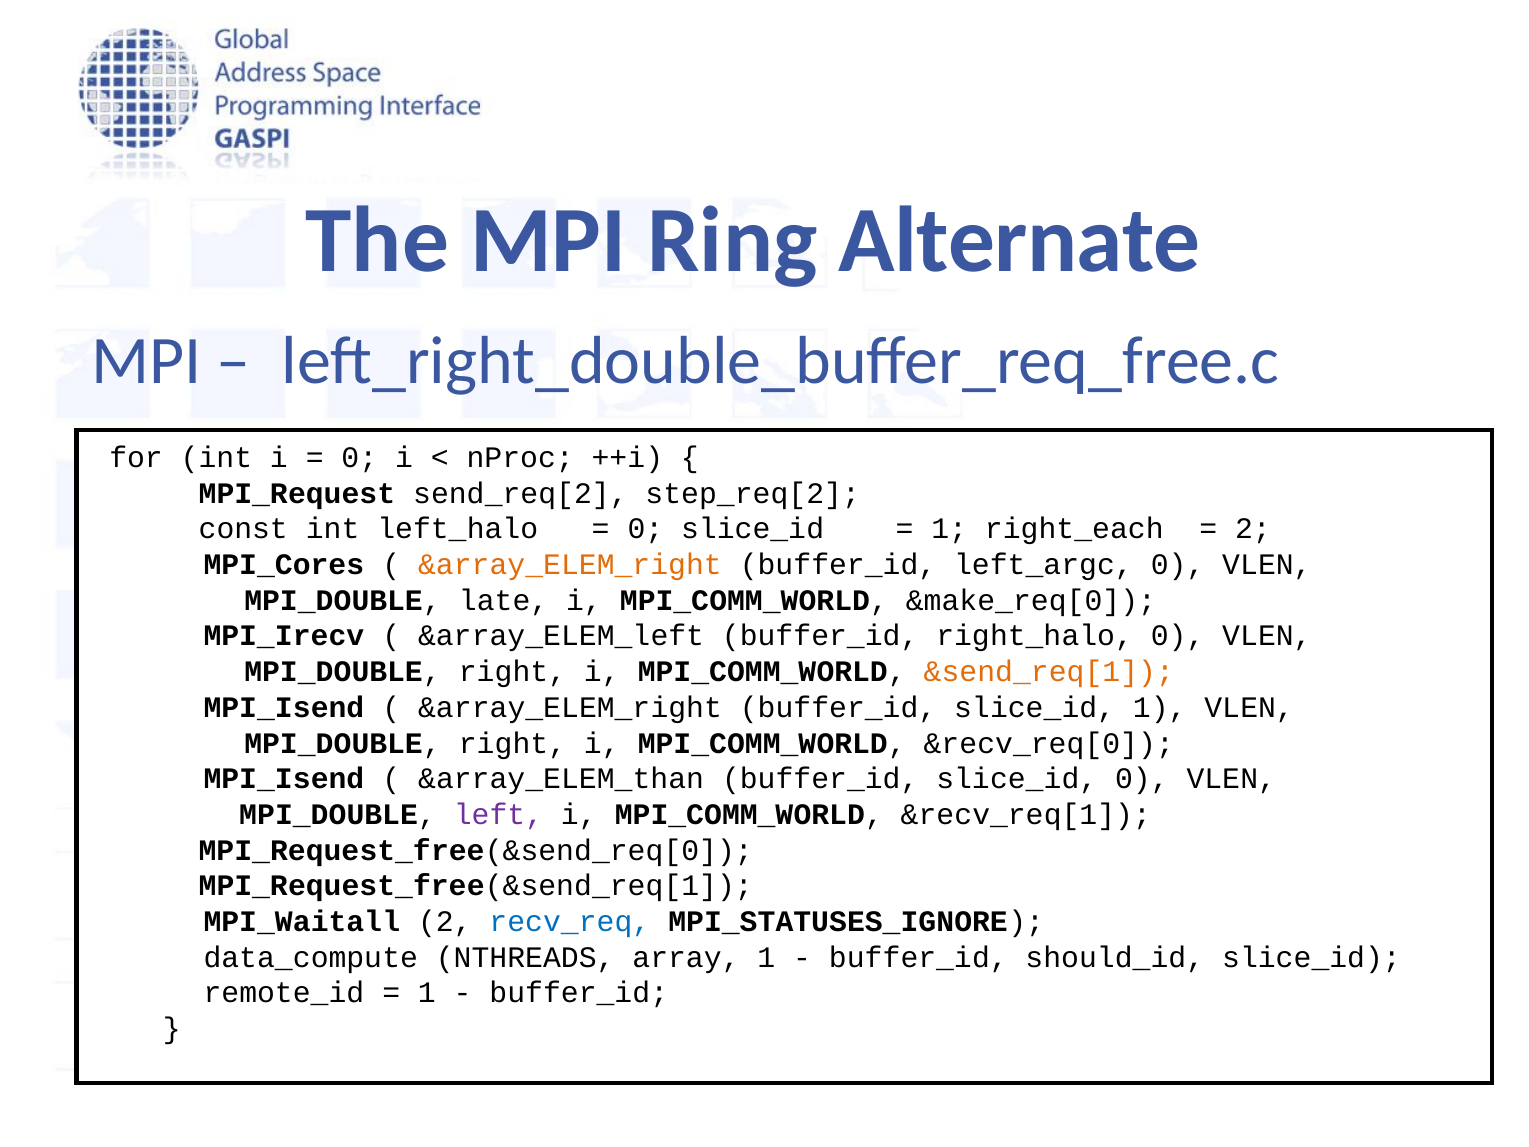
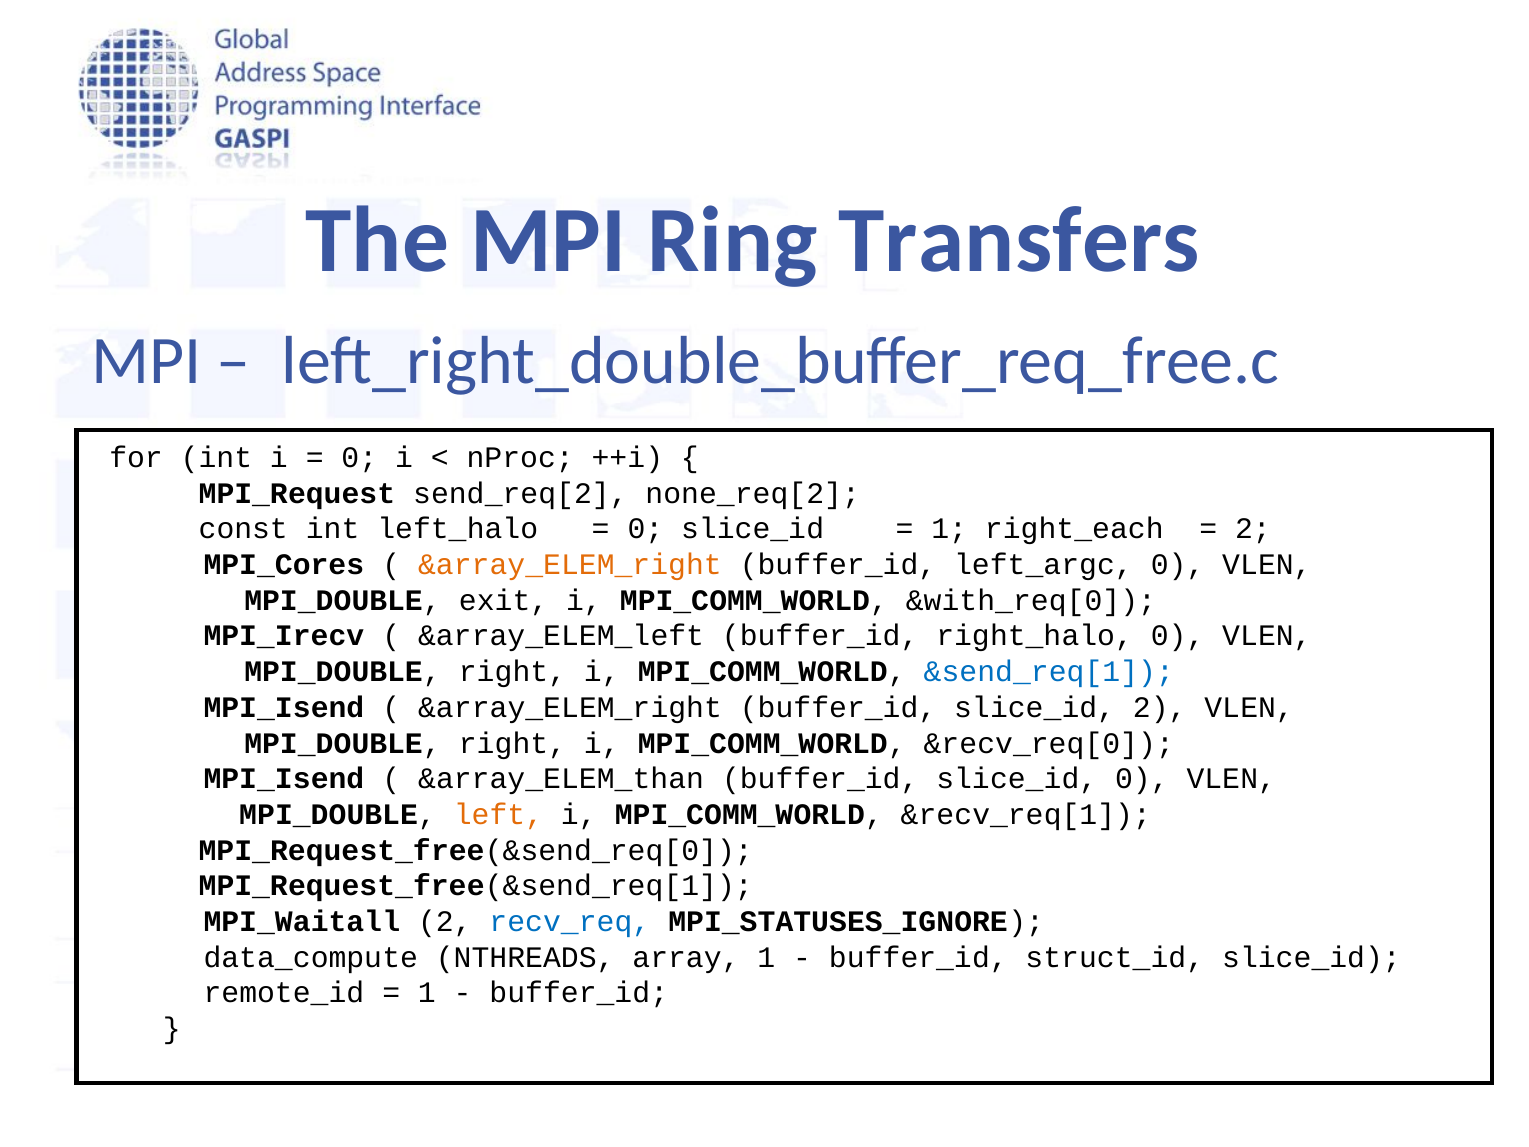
Alternate: Alternate -> Transfers (1019, 241)
step_req[2: step_req[2 -> none_req[2 (753, 493)
late: late -> exit (504, 600)
&make_req[0: &make_req[0 -> &with_req[0 (1031, 600)
&send_req[1 colour: orange -> blue (1049, 672)
slice_id 1: 1 -> 2 (1160, 707)
left colour: purple -> orange (498, 814)
should_id: should_id -> struct_id (1115, 957)
